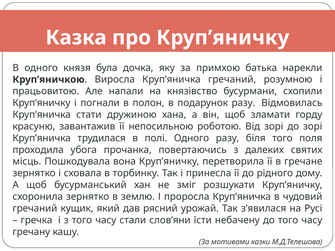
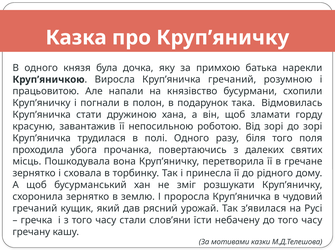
подарунок разу: разу -> така (243, 103)
